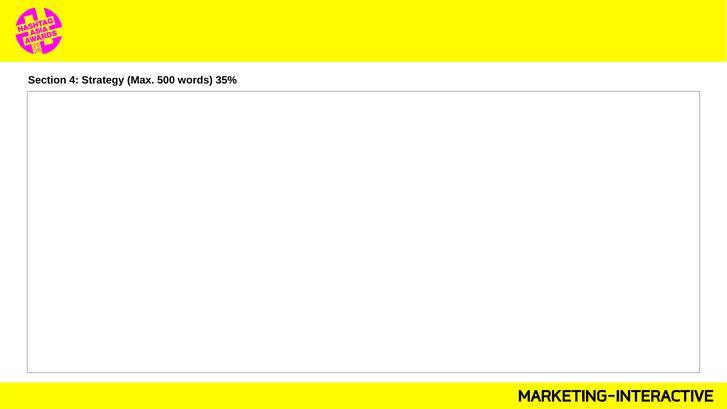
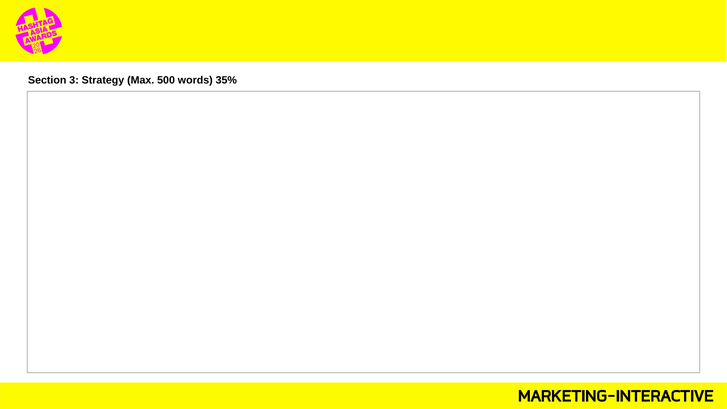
4: 4 -> 3 (74, 80)
